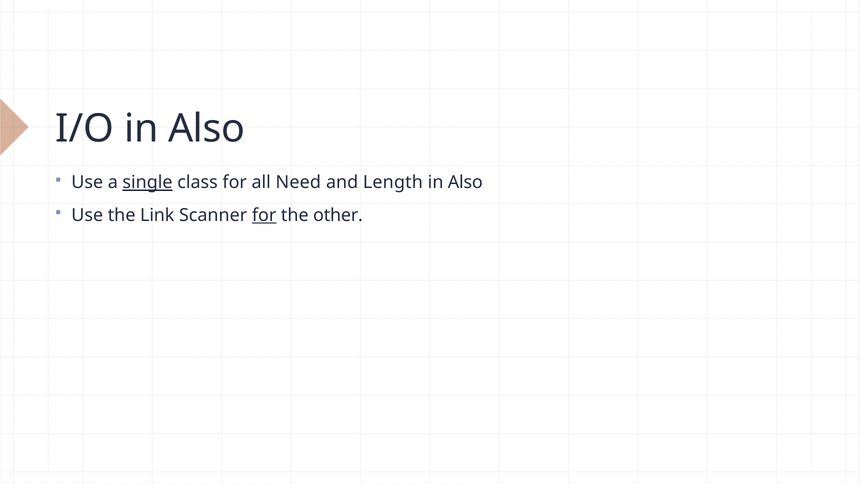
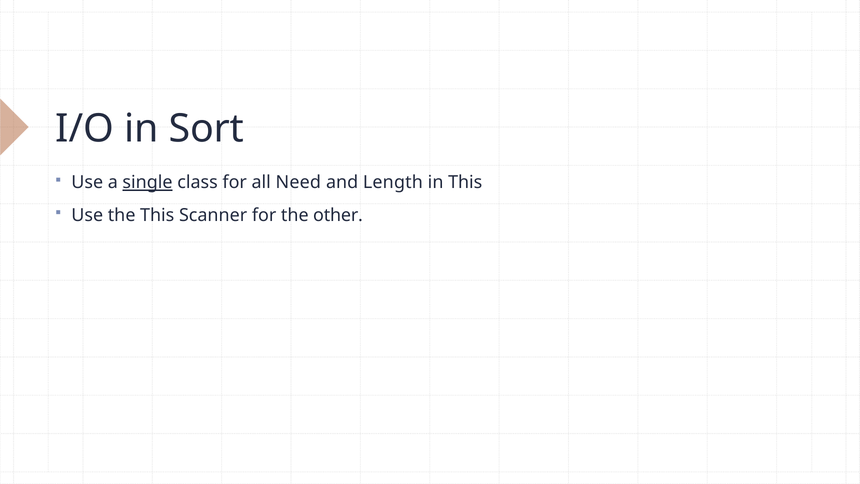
I/O in Also: Also -> Sort (207, 129)
Also: Also -> This (465, 182)
the Link: Link -> This (157, 215)
for underline: present -> none (264, 215)
